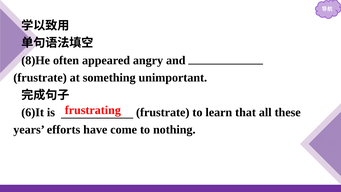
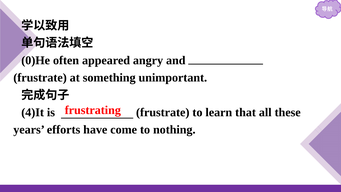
8)He: 8)He -> 0)He (36, 60)
6)It: 6)It -> 4)It (33, 112)
